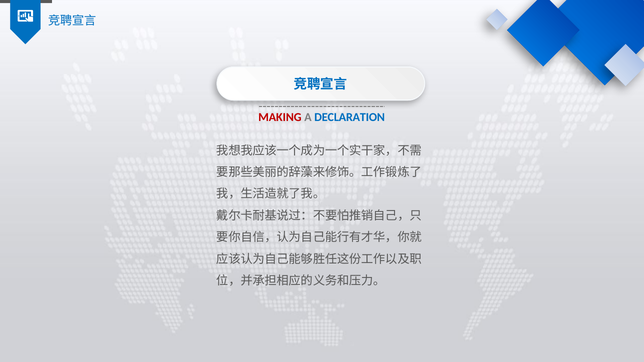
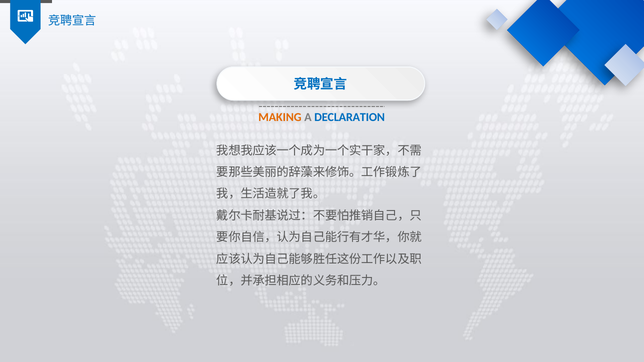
MAKING colour: red -> orange (280, 117)
